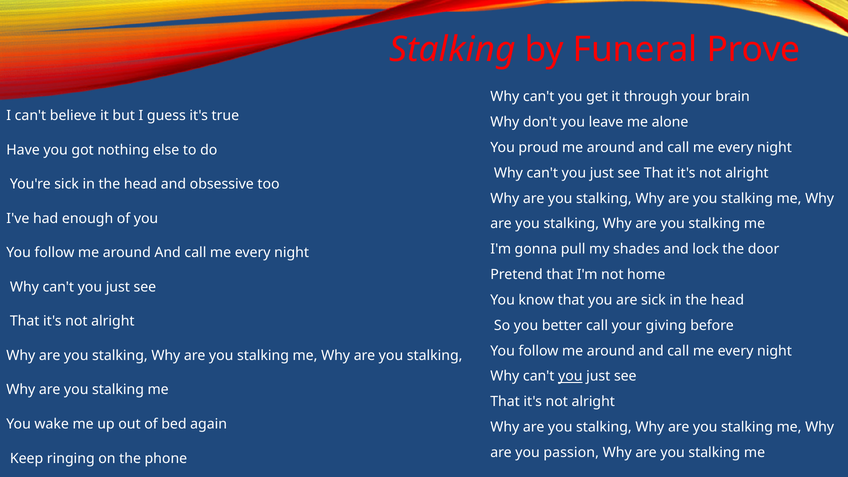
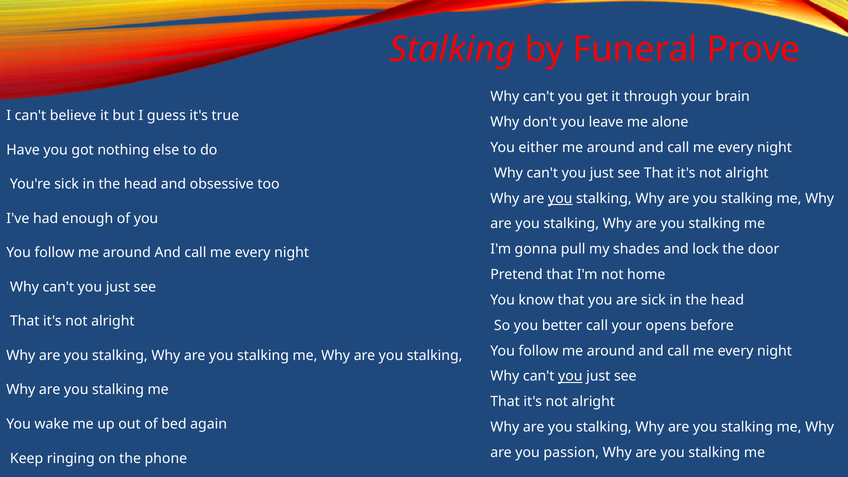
proud: proud -> either (538, 148)
you underline: none -> present (560, 198)
giving: giving -> opens (666, 325)
